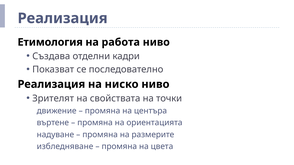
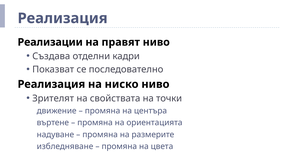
Етимология: Етимология -> Реализации (50, 42)
работа: работа -> правят (121, 42)
